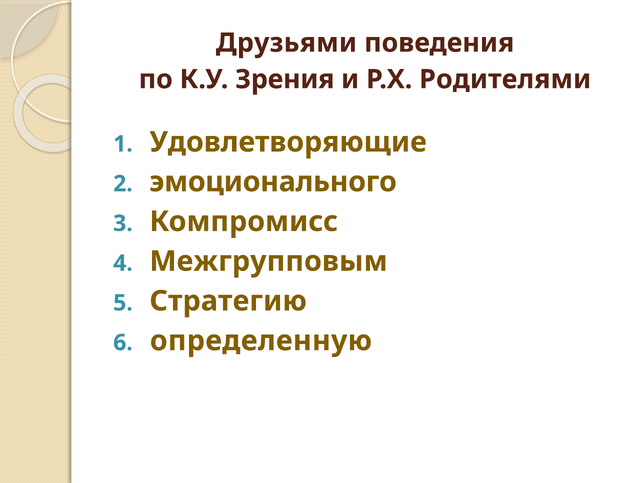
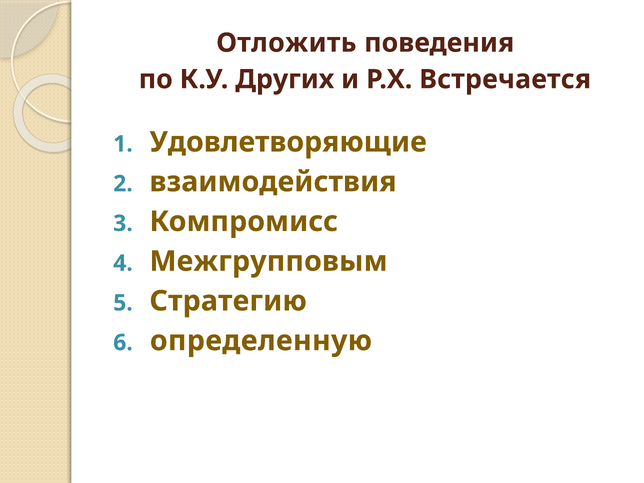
Друзьями: Друзьями -> Отложить (286, 43)
Зрения: Зрения -> Других (285, 79)
Родителями: Родителями -> Встречается (505, 79)
эмоционального: эмоционального -> взаимодействия (273, 182)
